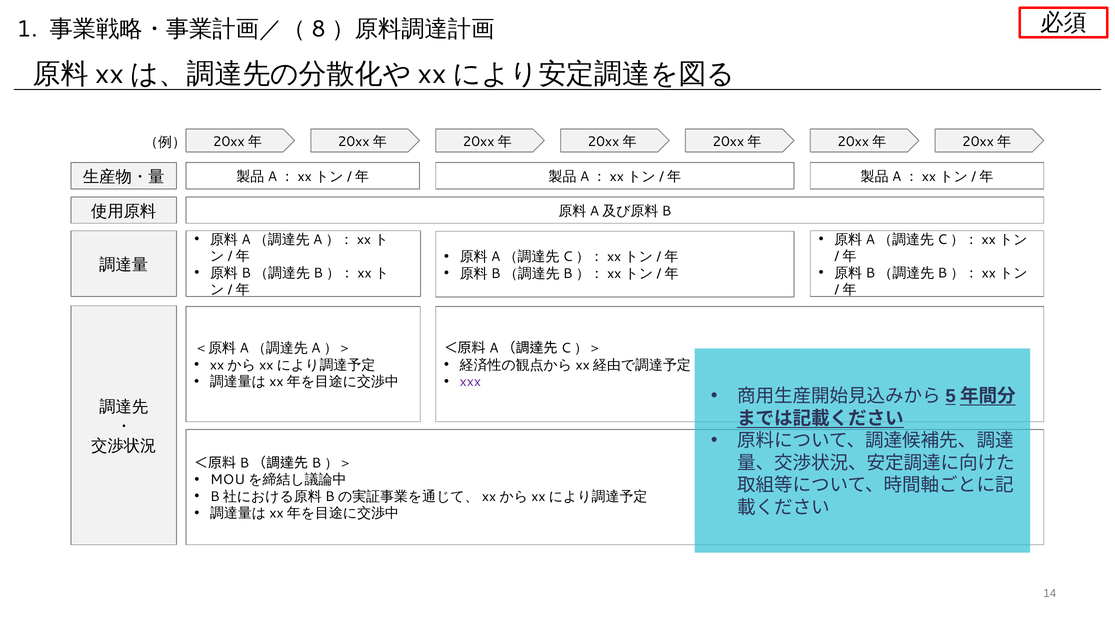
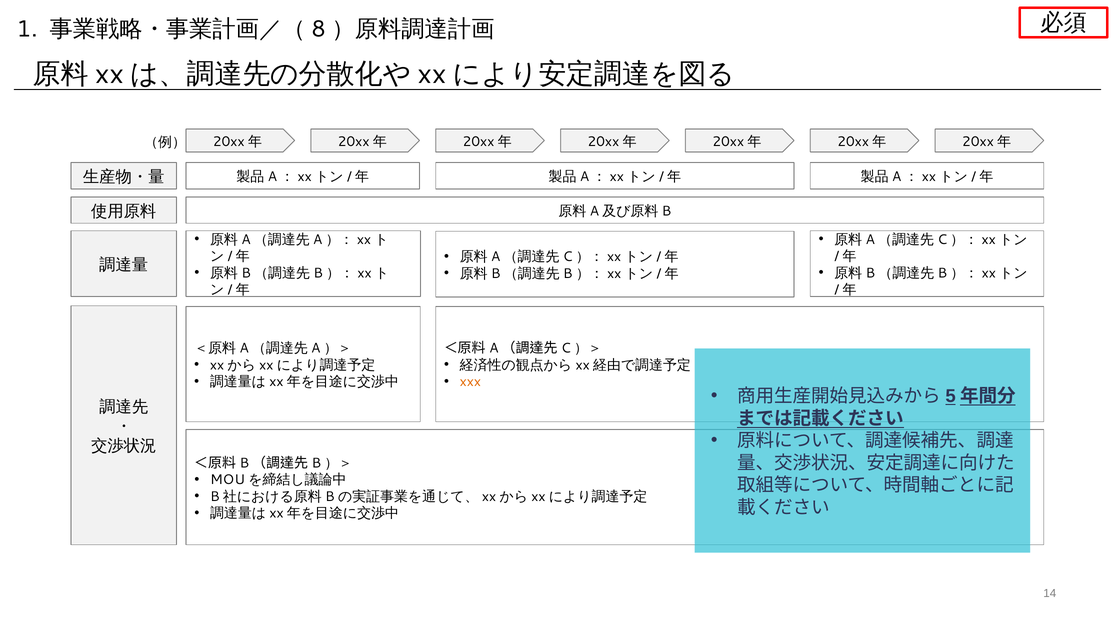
xxx colour: purple -> orange (470, 382)
